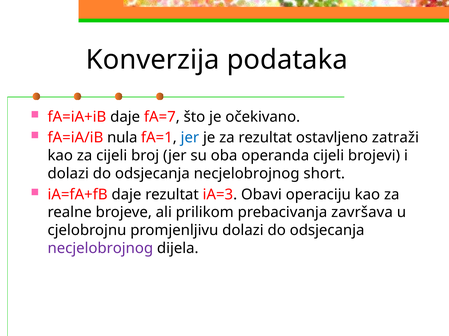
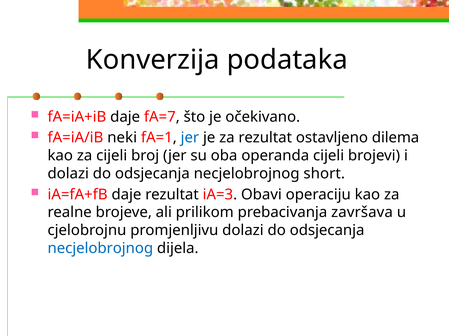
nula: nula -> neki (122, 138)
zatraži: zatraži -> dilema (396, 138)
necjelobrojnog colour: purple -> blue (100, 249)
